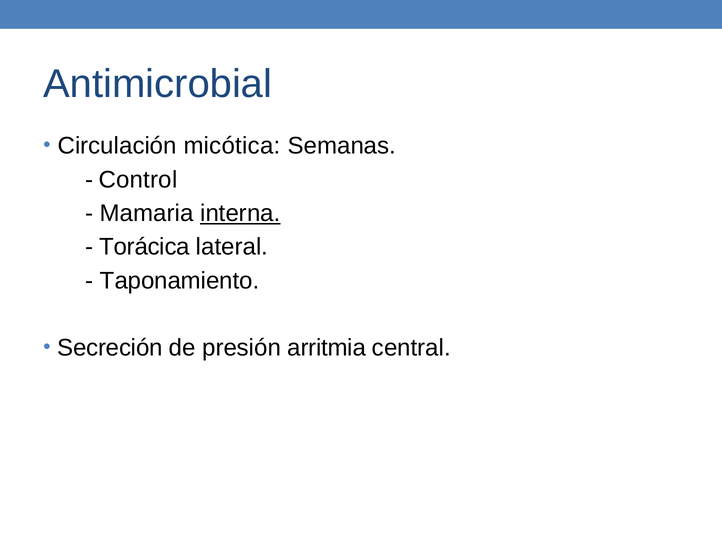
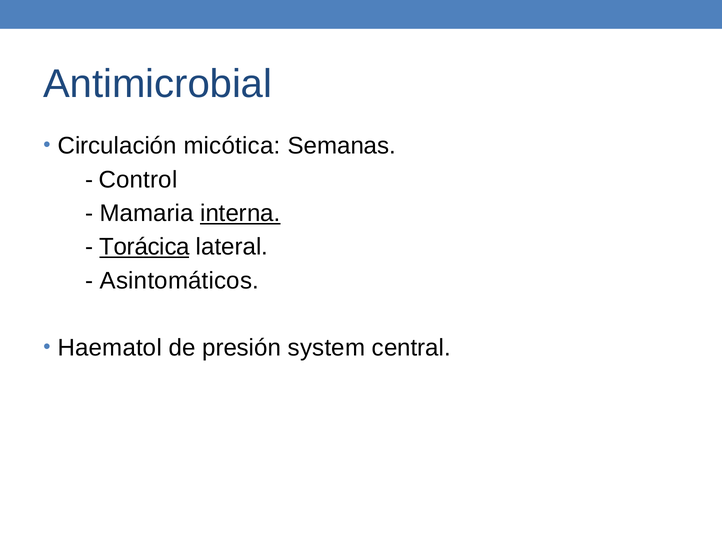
Torácica underline: none -> present (144, 247)
Taponamiento: Taponamiento -> Asintomáticos (179, 281)
Secreción: Secreción -> Haematol (110, 348)
arritmia: arritmia -> system (326, 348)
